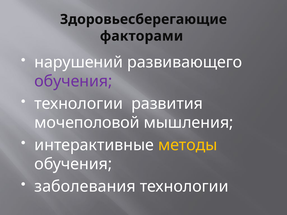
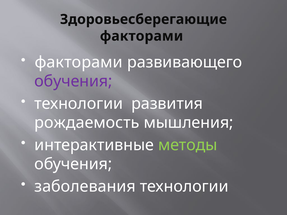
нарушений: нарушений -> факторами (79, 62)
мочеполовой: мочеполовой -> рождаемость (87, 123)
методы colour: yellow -> light green (188, 145)
